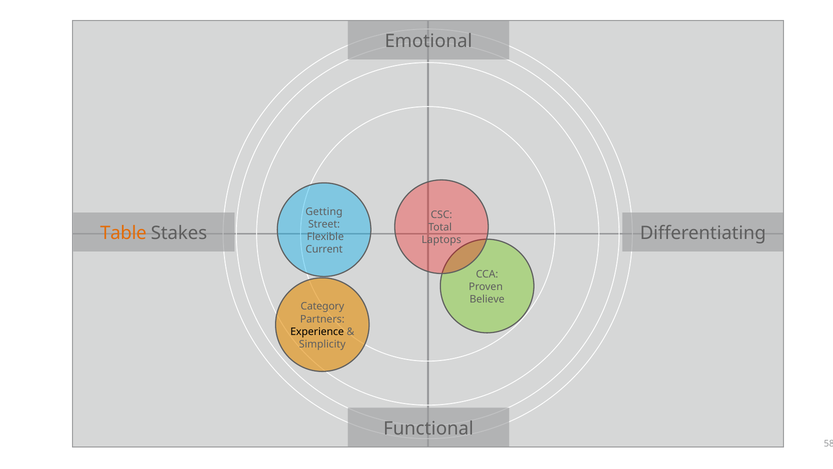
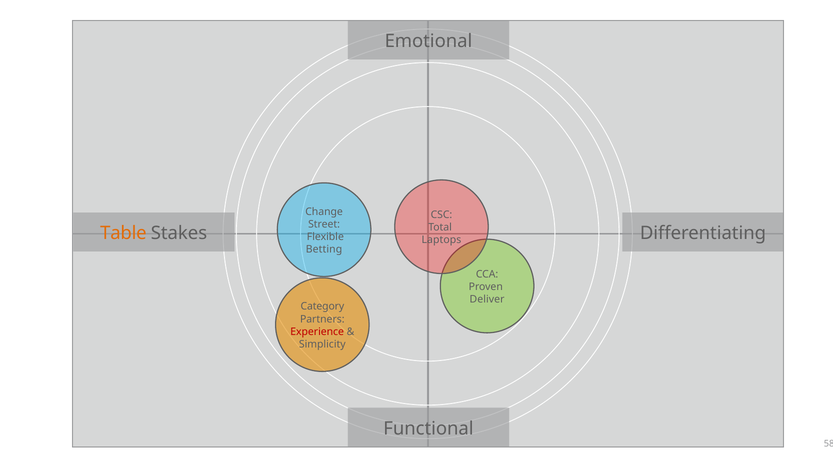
Getting: Getting -> Change (324, 211)
Current: Current -> Betting (324, 249)
Believe: Believe -> Deliver (487, 299)
Experience colour: black -> red (317, 331)
